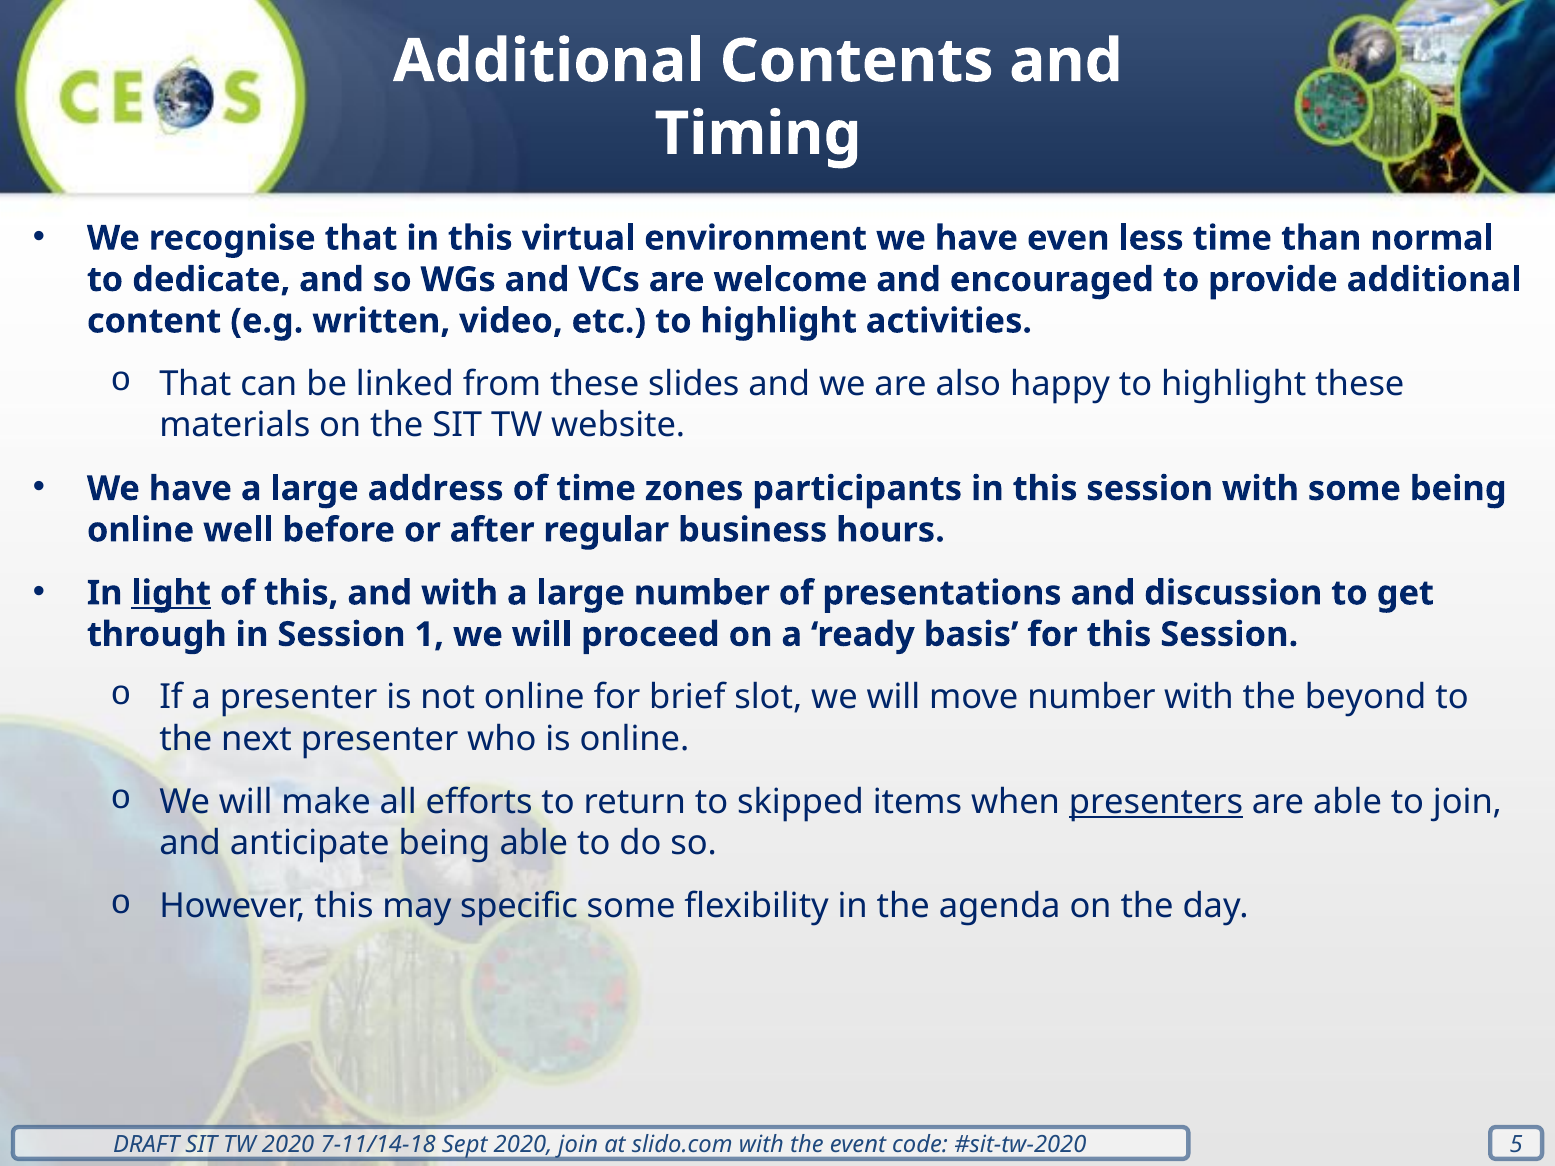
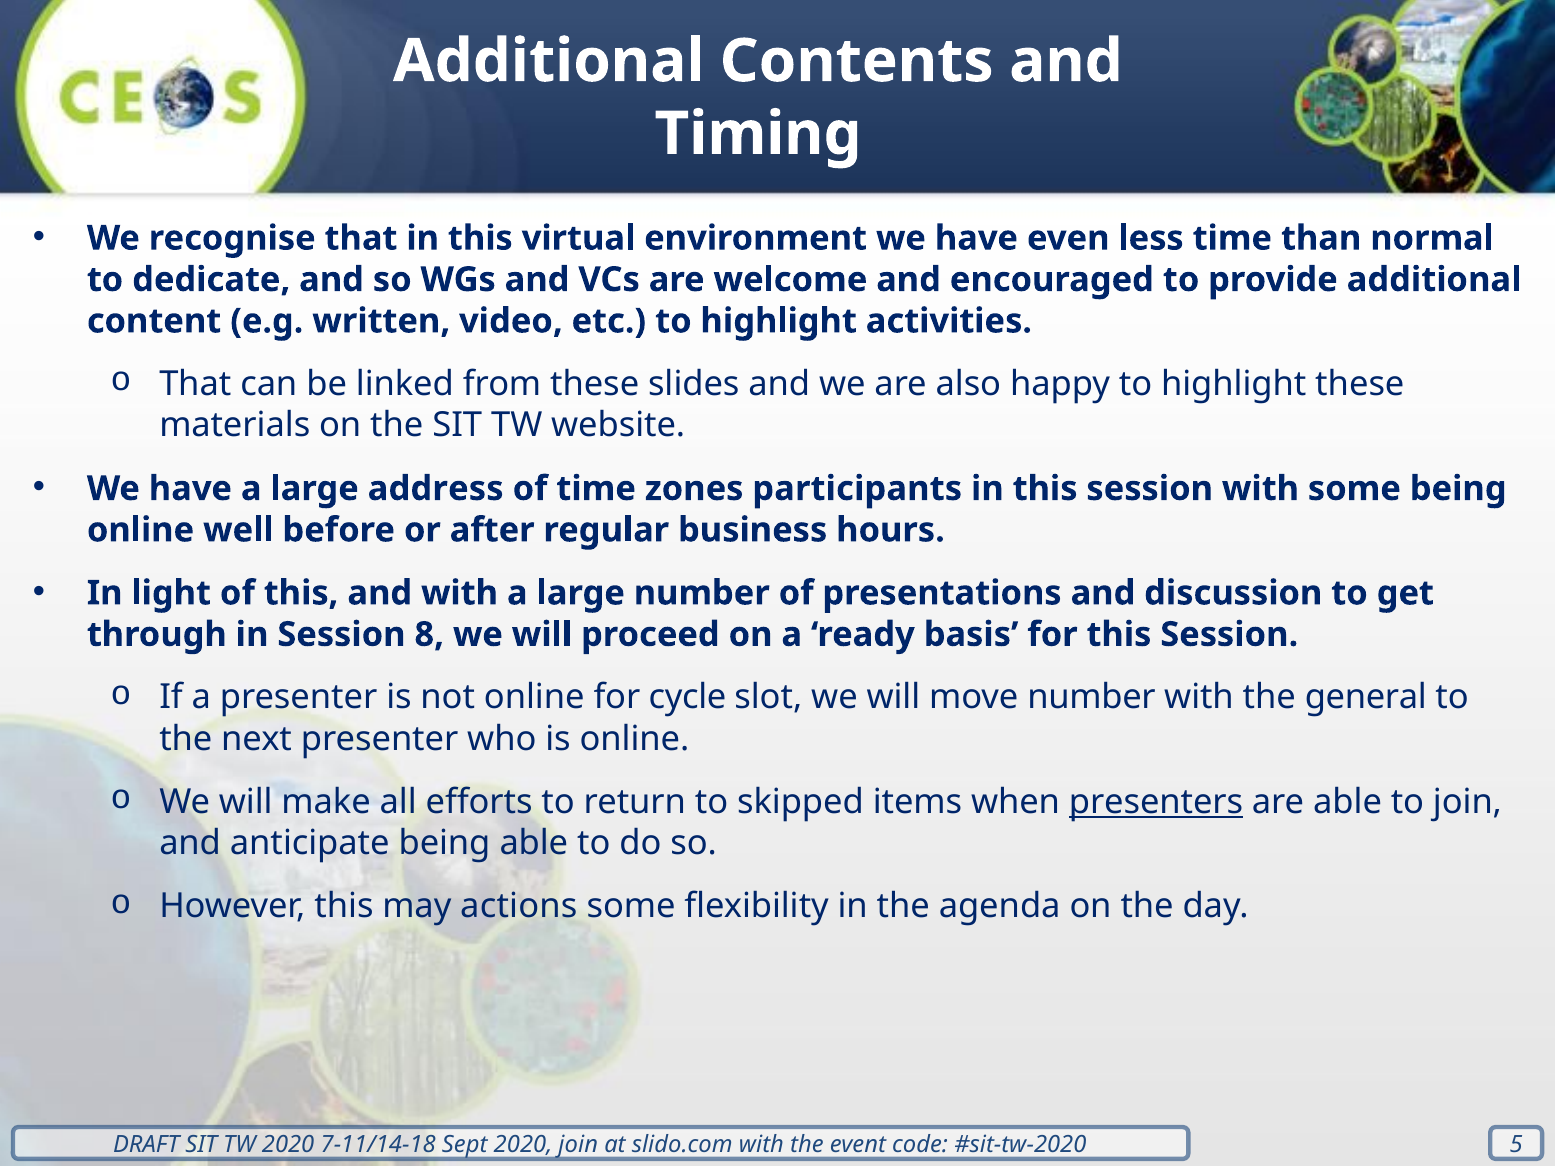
light underline: present -> none (171, 593)
1: 1 -> 8 (429, 635)
brief: brief -> cycle (688, 698)
beyond: beyond -> general (1366, 698)
specific: specific -> actions (519, 907)
